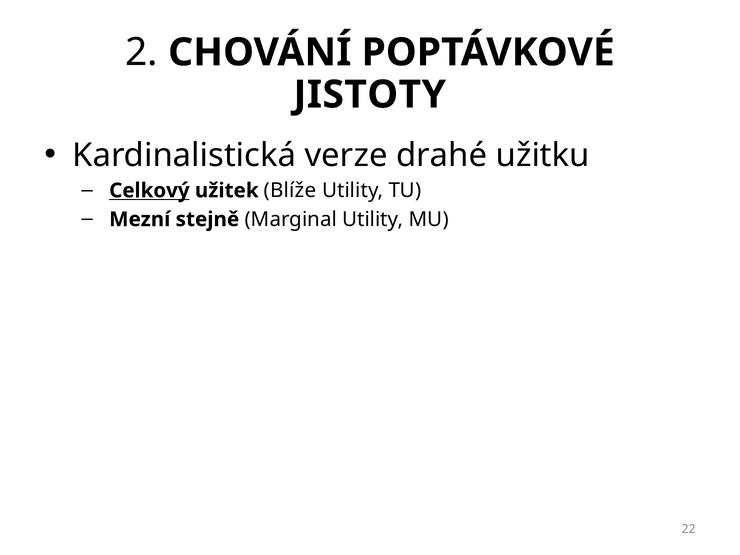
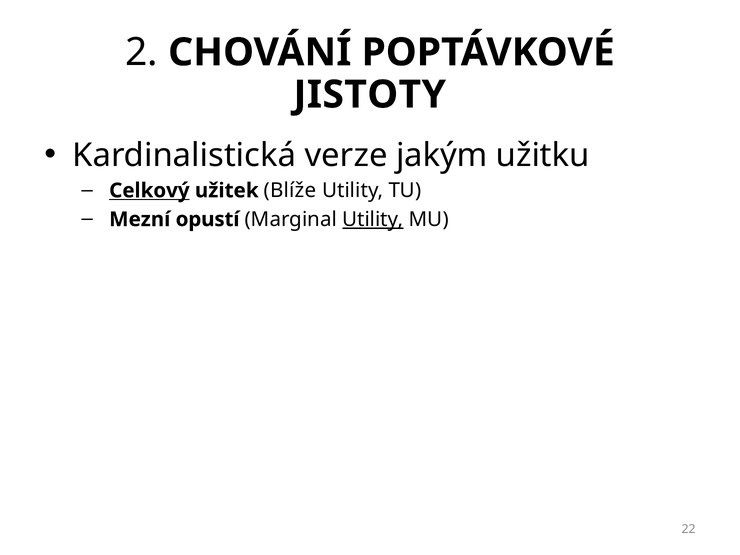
drahé: drahé -> jakým (442, 155)
stejně: stejně -> opustí (208, 219)
Utility underline: none -> present (373, 219)
